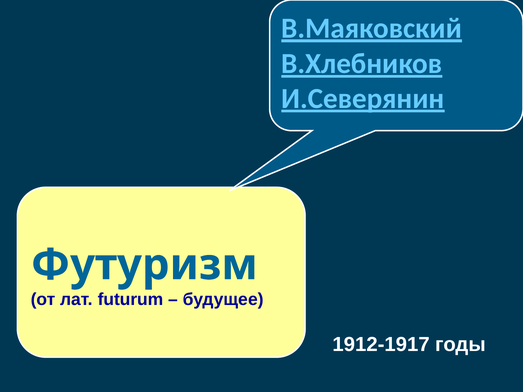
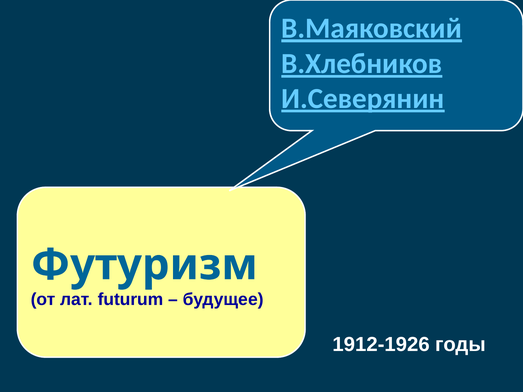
1912-1917: 1912-1917 -> 1912-1926 (381, 345)
